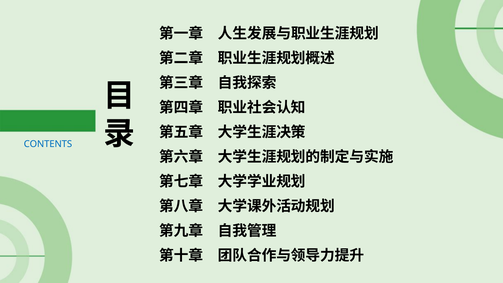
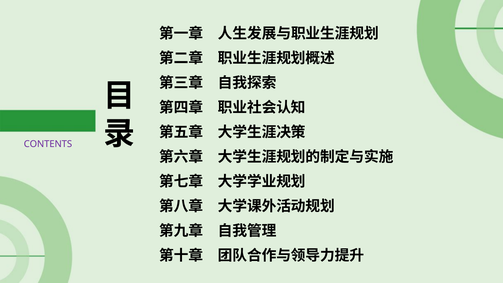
CONTENTS colour: blue -> purple (48, 144)
